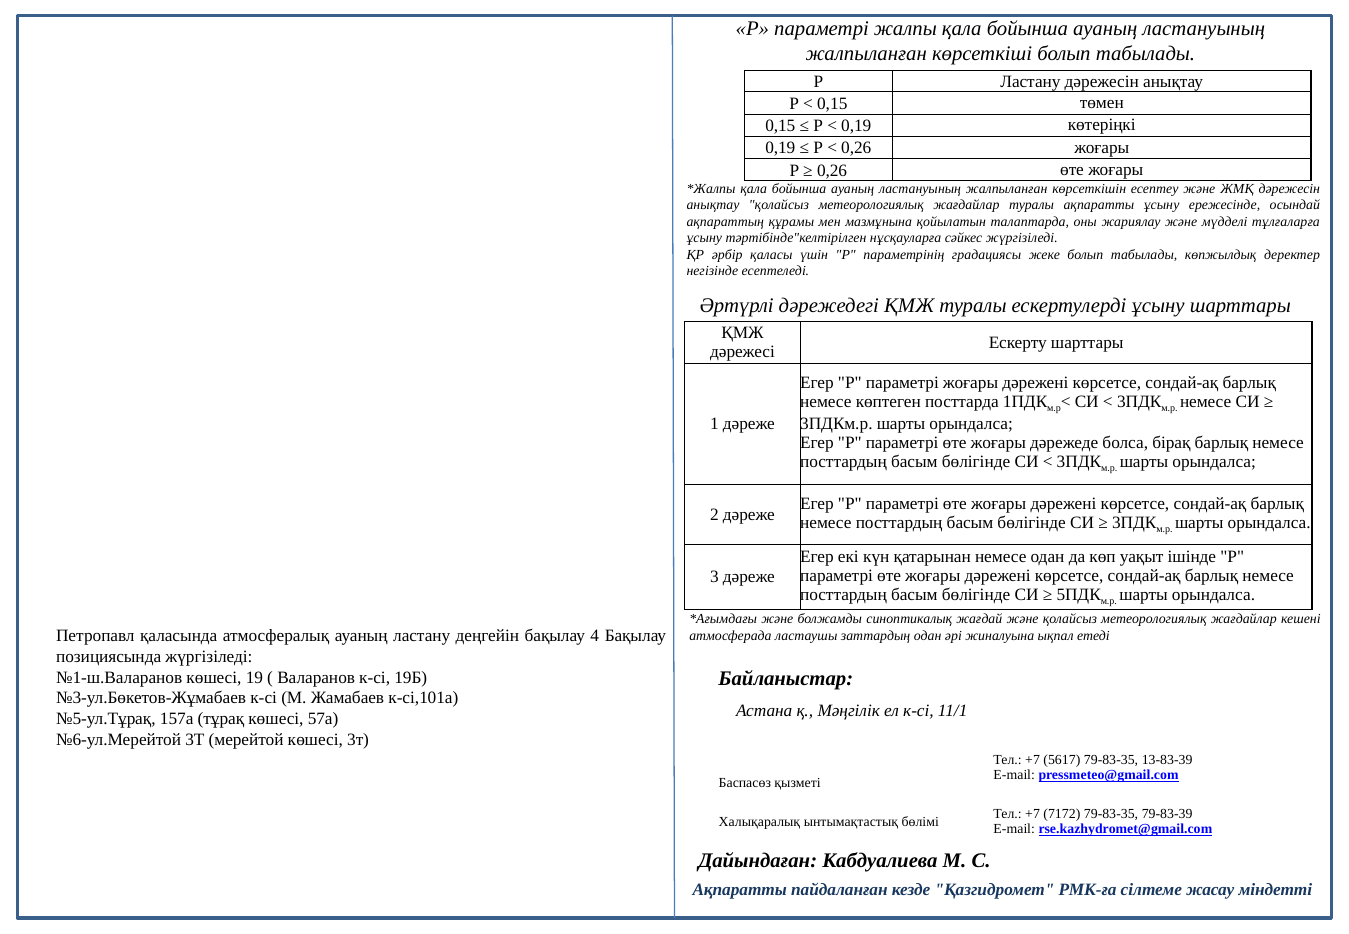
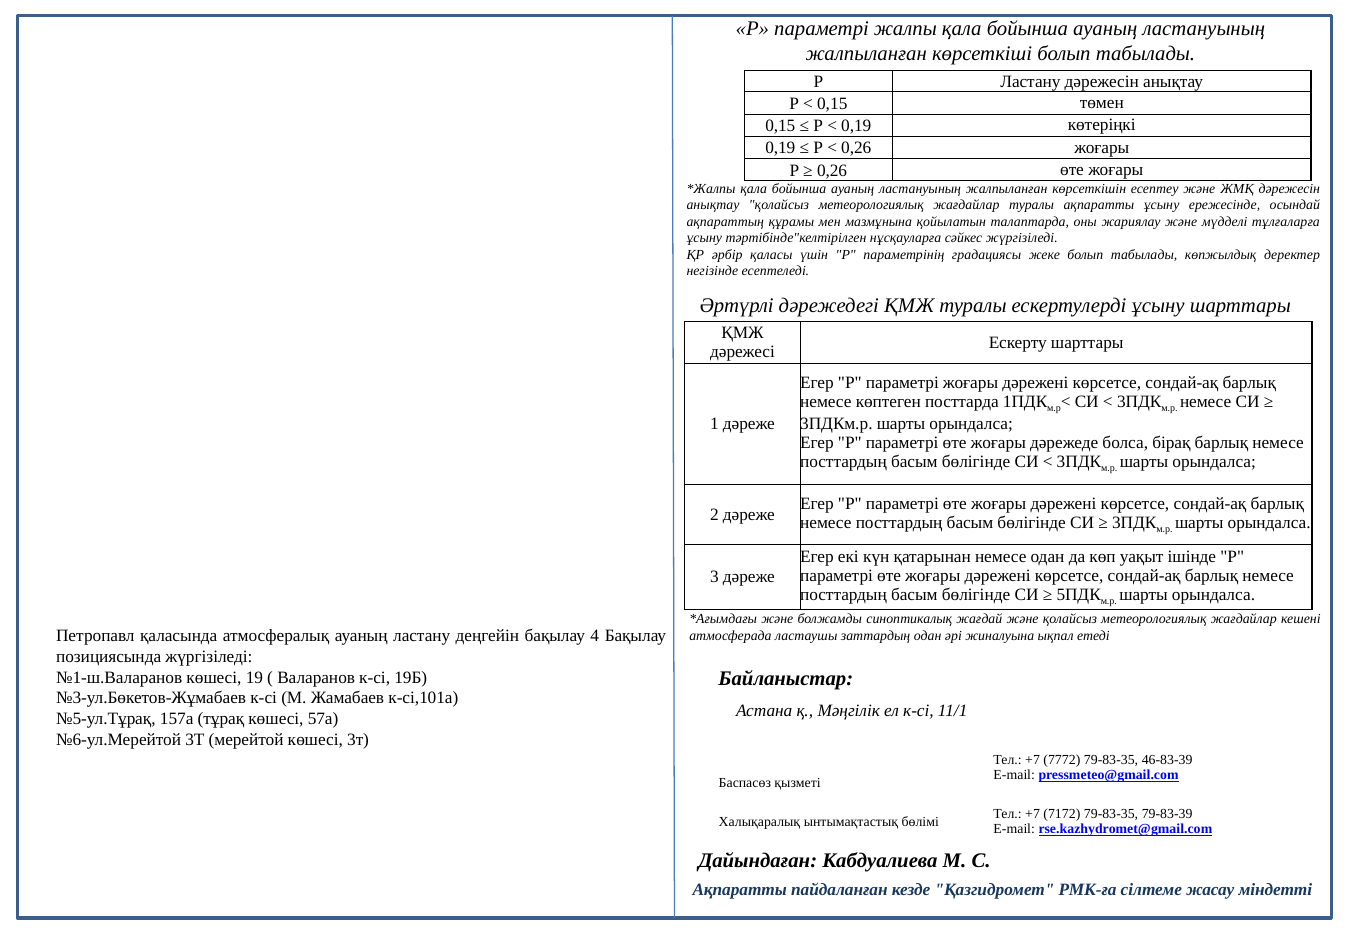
5617: 5617 -> 7772 (1062, 760)
13-83-39: 13-83-39 -> 46-83-39 (1167, 760)
